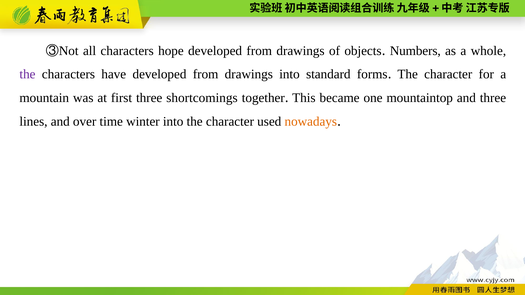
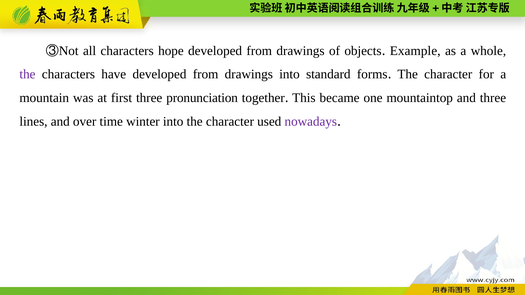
Numbers: Numbers -> Example (415, 51)
shortcomings: shortcomings -> pronunciation (202, 98)
nowadays colour: orange -> purple (311, 122)
